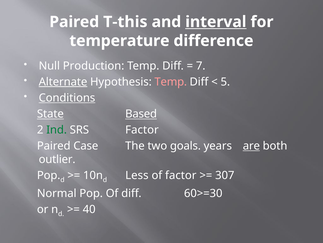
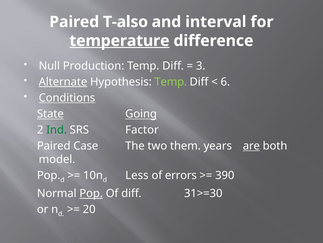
T-this: T-this -> T-also (125, 22)
interval underline: present -> none (216, 22)
temperature underline: none -> present (119, 41)
7: 7 -> 3 (201, 66)
Temp colour: pink -> light green (171, 82)
5: 5 -> 6 (225, 82)
Based: Based -> Going (141, 114)
goals: goals -> them (185, 145)
outlier: outlier -> model (57, 159)
of factor: factor -> errors (181, 175)
307: 307 -> 390 (225, 175)
Pop underline: none -> present (91, 193)
60>=30: 60>=30 -> 31>=30 (203, 193)
40: 40 -> 20 (89, 209)
